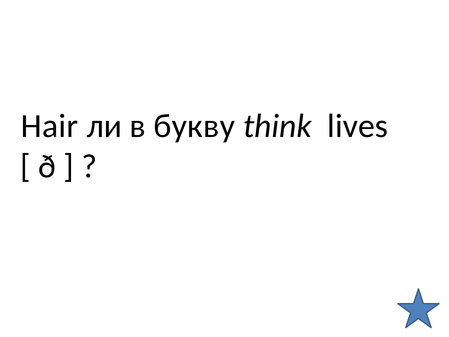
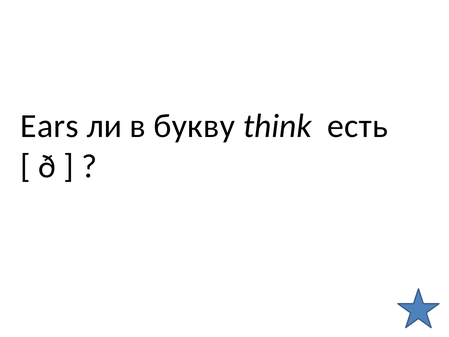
Hair: Hair -> Ears (50, 126)
lives: lives -> есть (358, 126)
